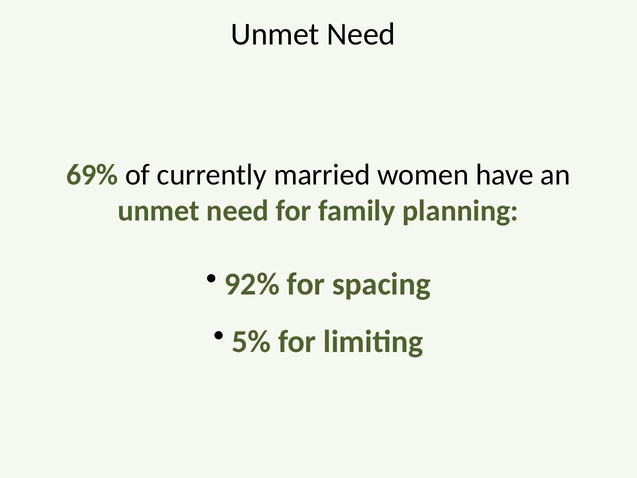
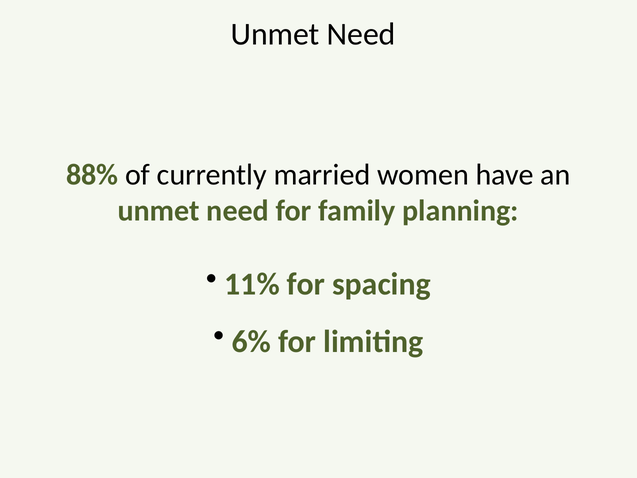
69%: 69% -> 88% (92, 175)
92%: 92% -> 11% (252, 284)
5%: 5% -> 6% (251, 341)
